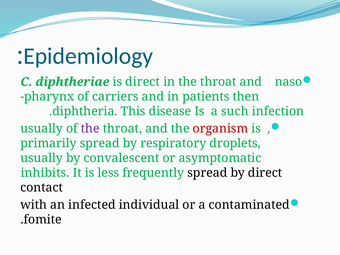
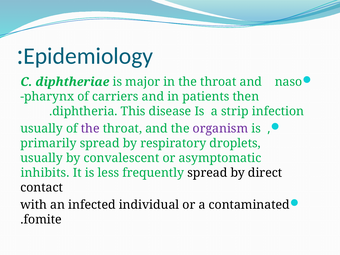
is direct: direct -> major (143, 82)
such: such -> strip (235, 111)
organism colour: red -> purple (220, 129)
